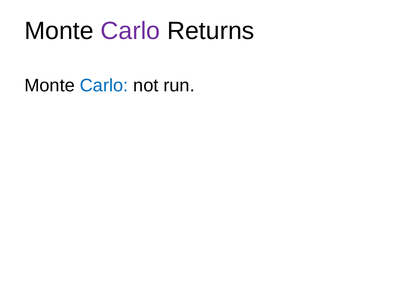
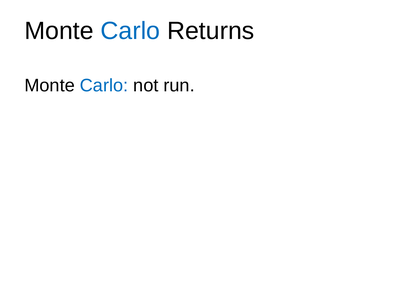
Carlo colour: purple -> blue (130, 31)
